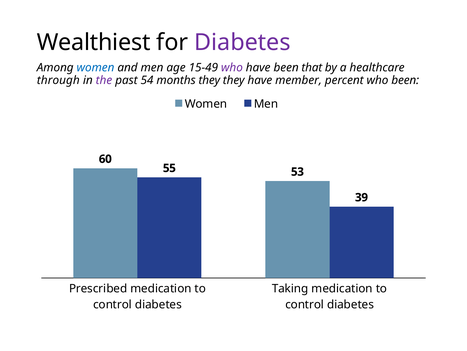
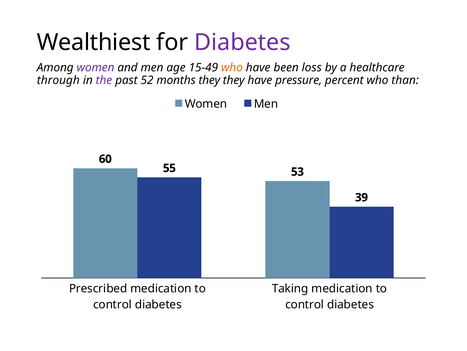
women colour: blue -> purple (96, 67)
who colour: purple -> orange (232, 67)
that: that -> loss (312, 67)
54: 54 -> 52 (147, 80)
member: member -> pressure (299, 80)
who been: been -> than (405, 80)
